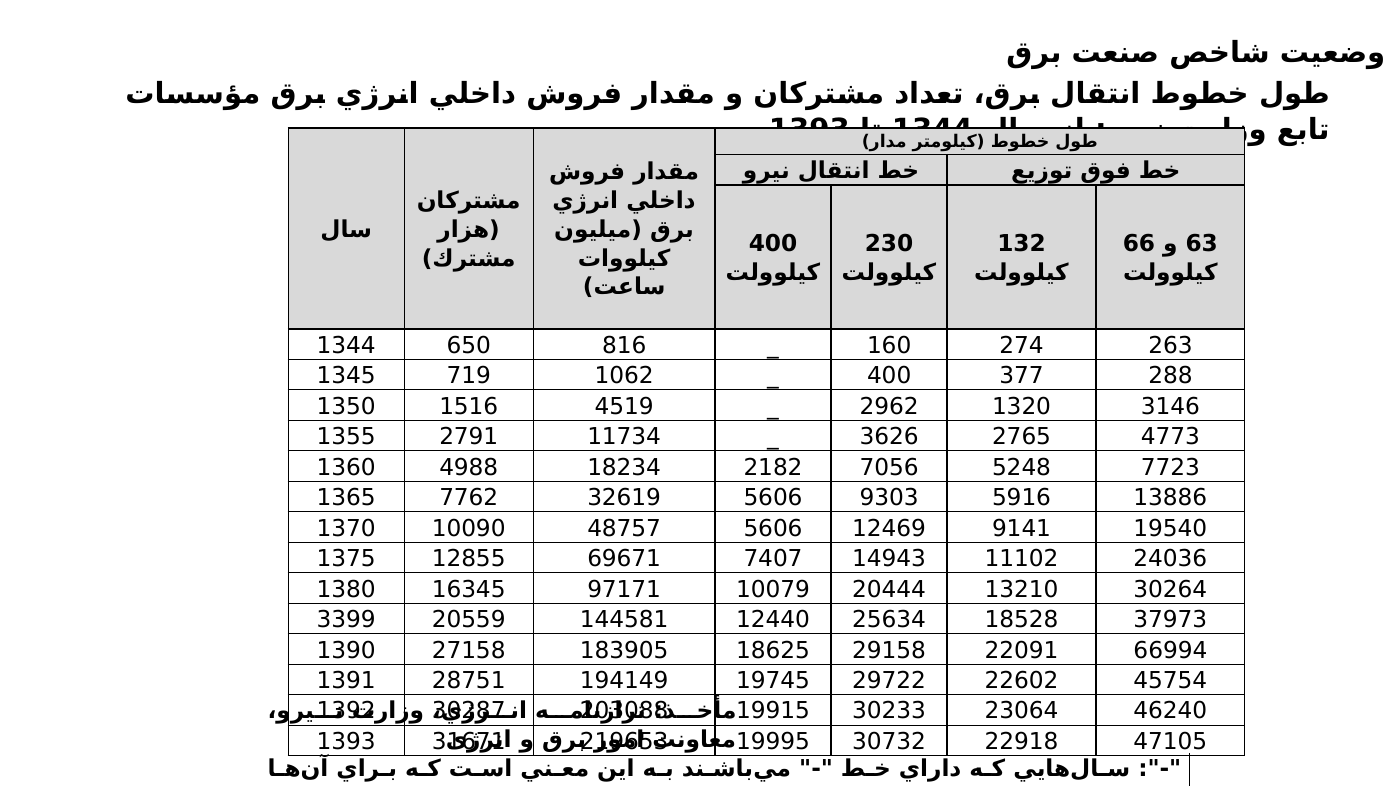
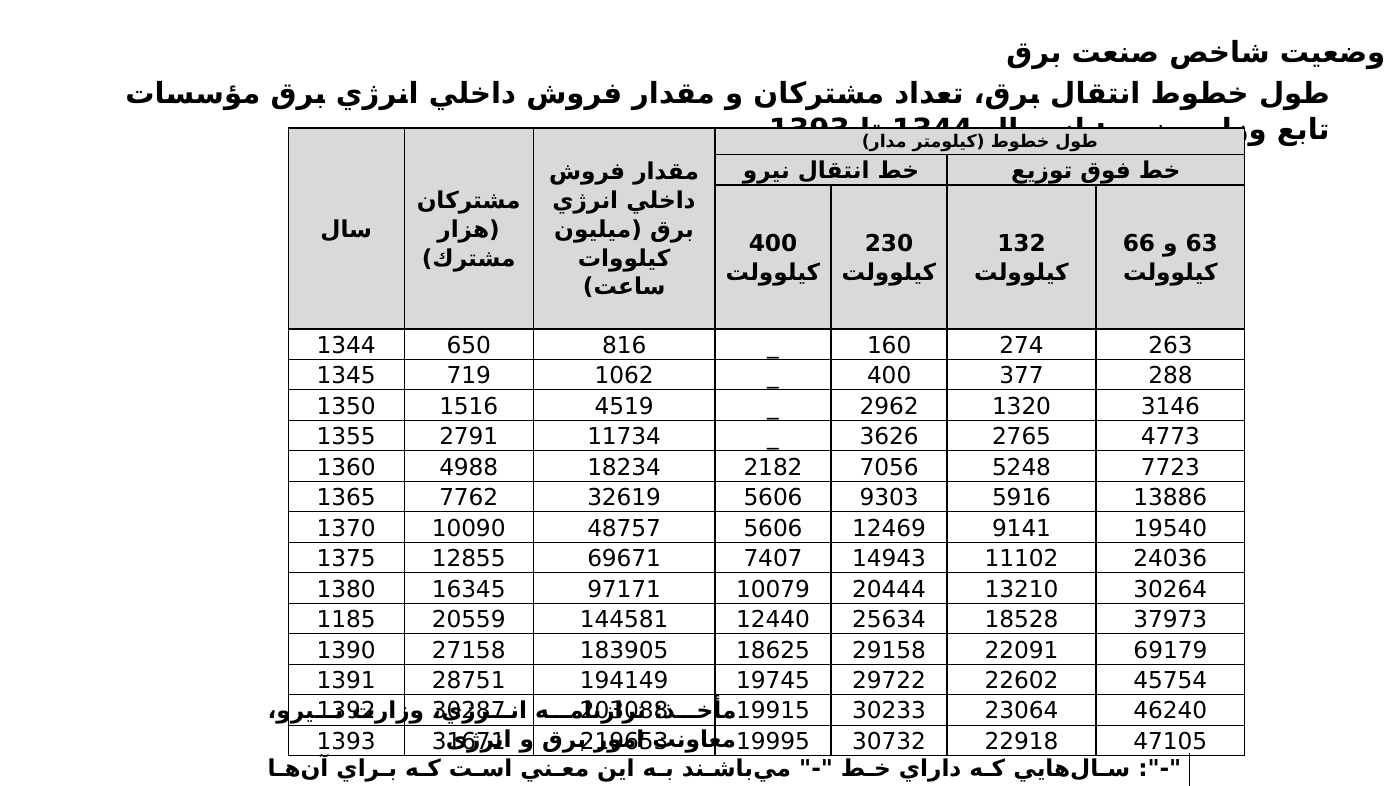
3399: 3399 -> 1185 (346, 620)
66994: 66994 -> 69179 (1170, 650)
